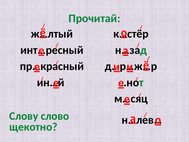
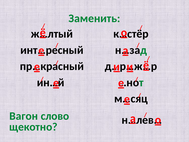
Прочитай: Прочитай -> Заменить (94, 18)
Слову: Слову -> Вагон (24, 116)
